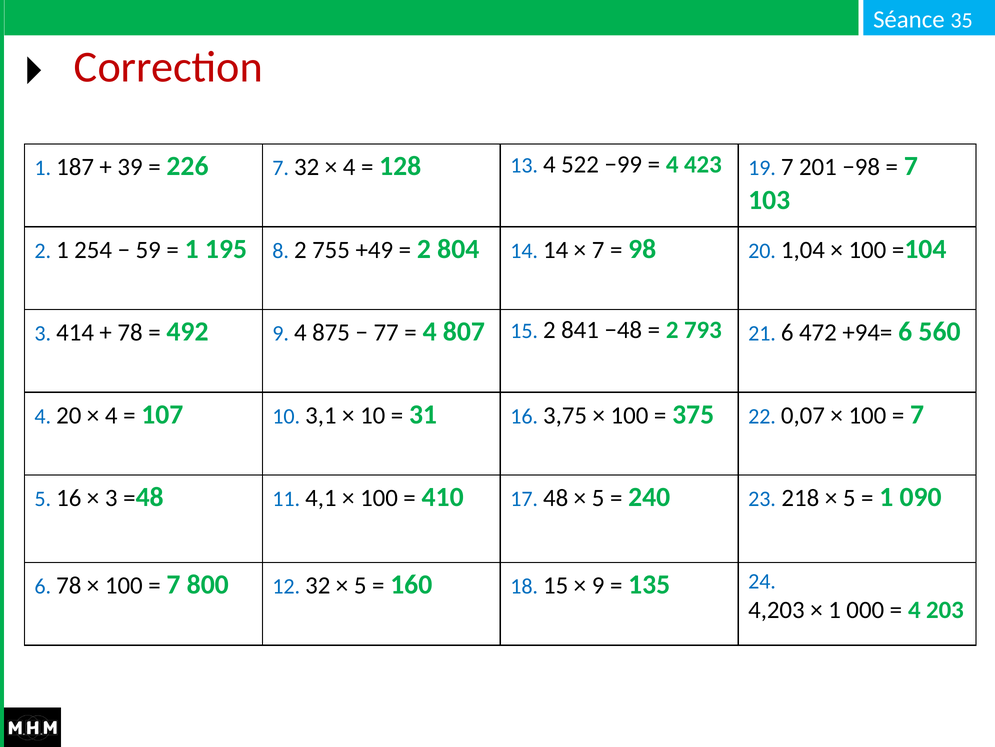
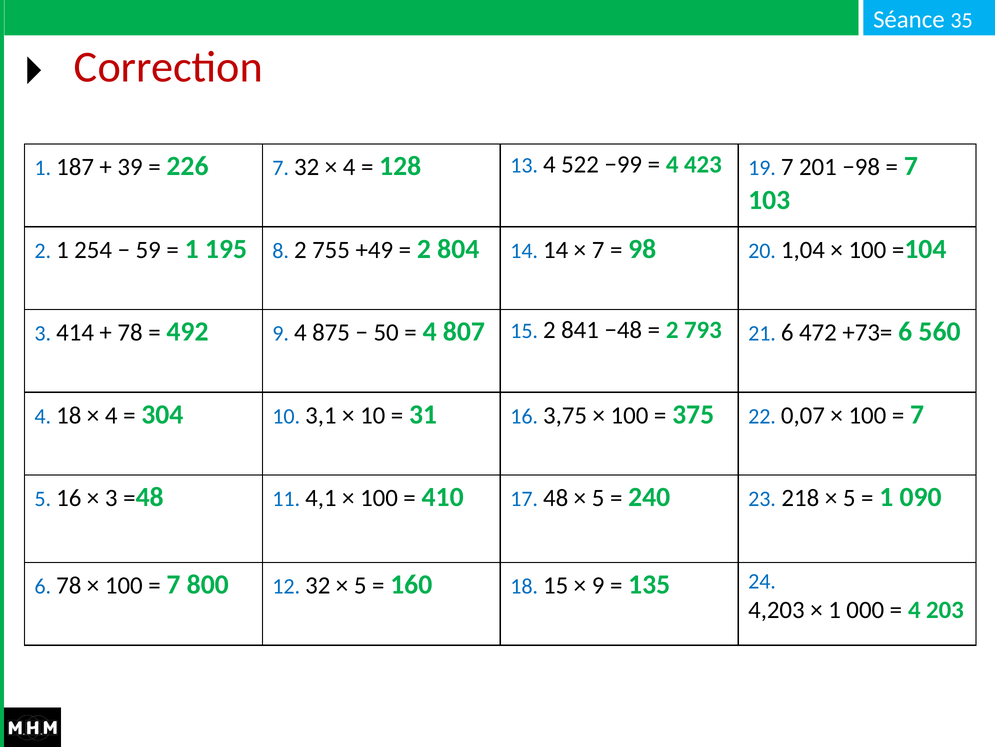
77: 77 -> 50 (386, 332)
+94=: +94= -> +73= (867, 332)
4 20: 20 -> 18 (69, 415)
107: 107 -> 304 (162, 414)
